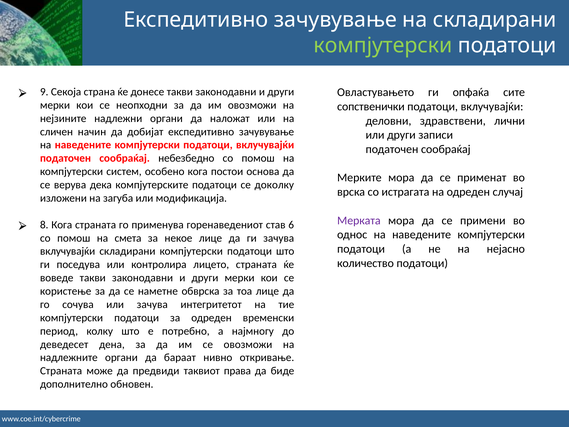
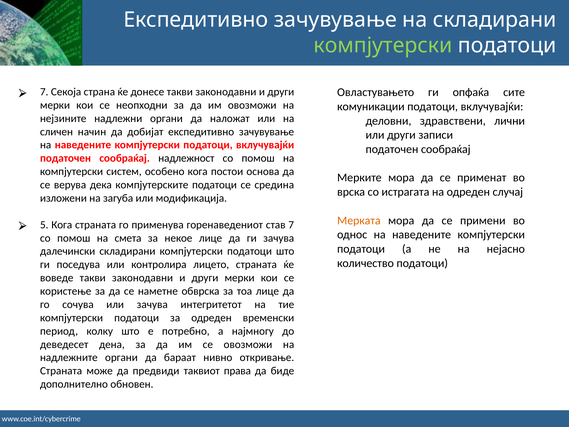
9: 9 -> 7 (44, 92)
сопственички: сопственички -> комуникации (371, 107)
небезбедно: небезбедно -> надлежност (186, 158)
доколку: доколку -> средина (274, 185)
Мерката colour: purple -> orange (359, 220)
8: 8 -> 5 (44, 225)
став 6: 6 -> 7 (291, 225)
вклучувајќи: вклучувајќи -> далечински (68, 251)
